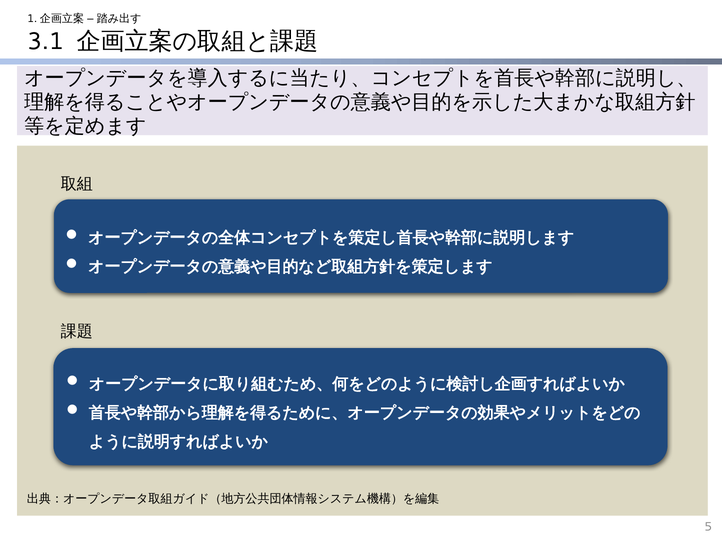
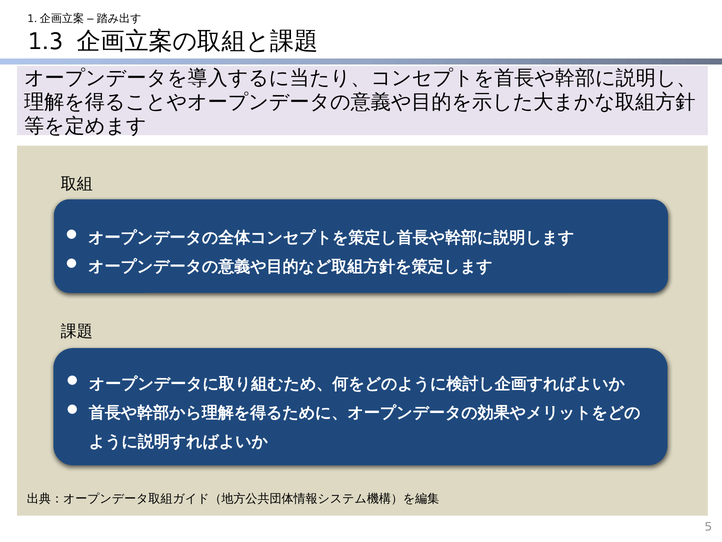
3.1: 3.1 -> 1.3 (46, 41)
